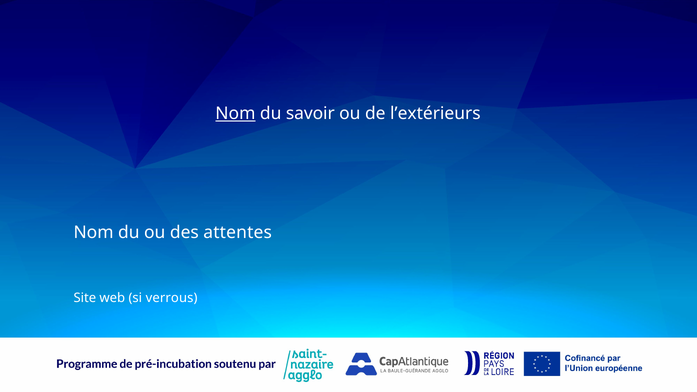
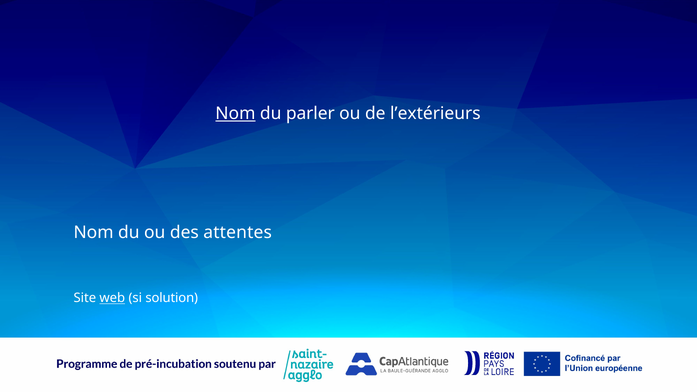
savoir: savoir -> parler (310, 114)
web underline: none -> present (112, 298)
verrous: verrous -> solution (172, 298)
